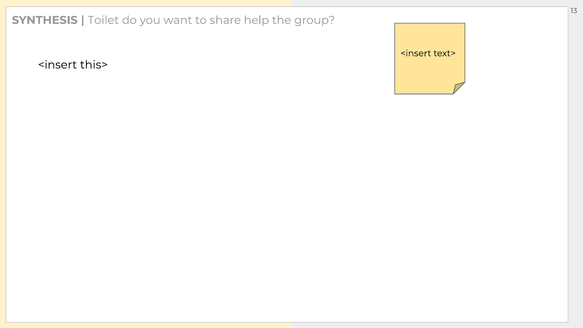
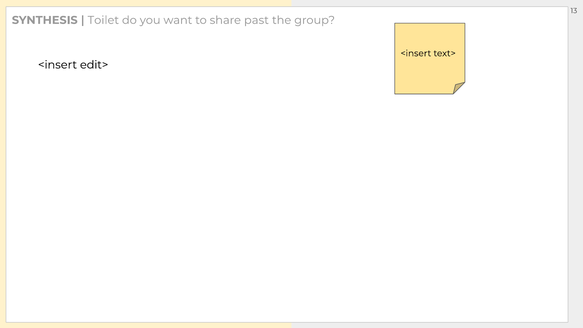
help: help -> past (256, 20)
this>: this> -> edit> (94, 65)
